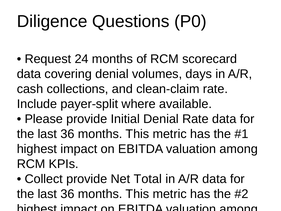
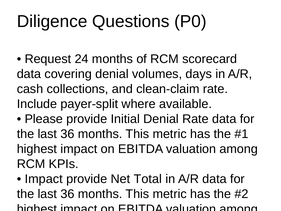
Collect: Collect -> Impact (44, 179)
